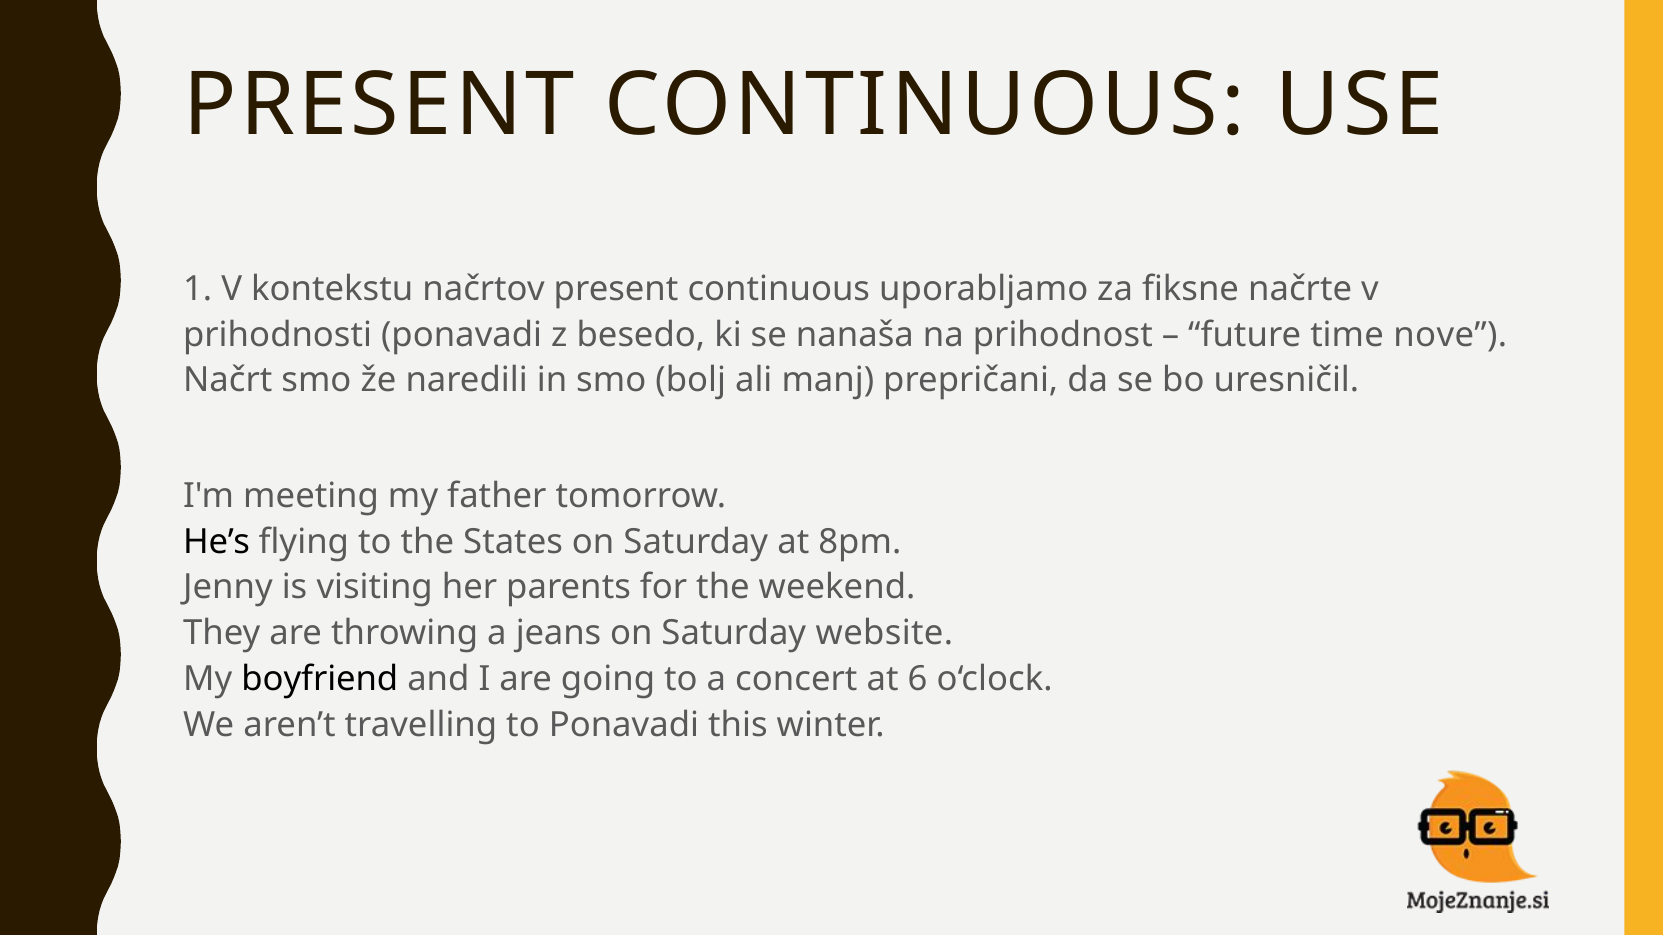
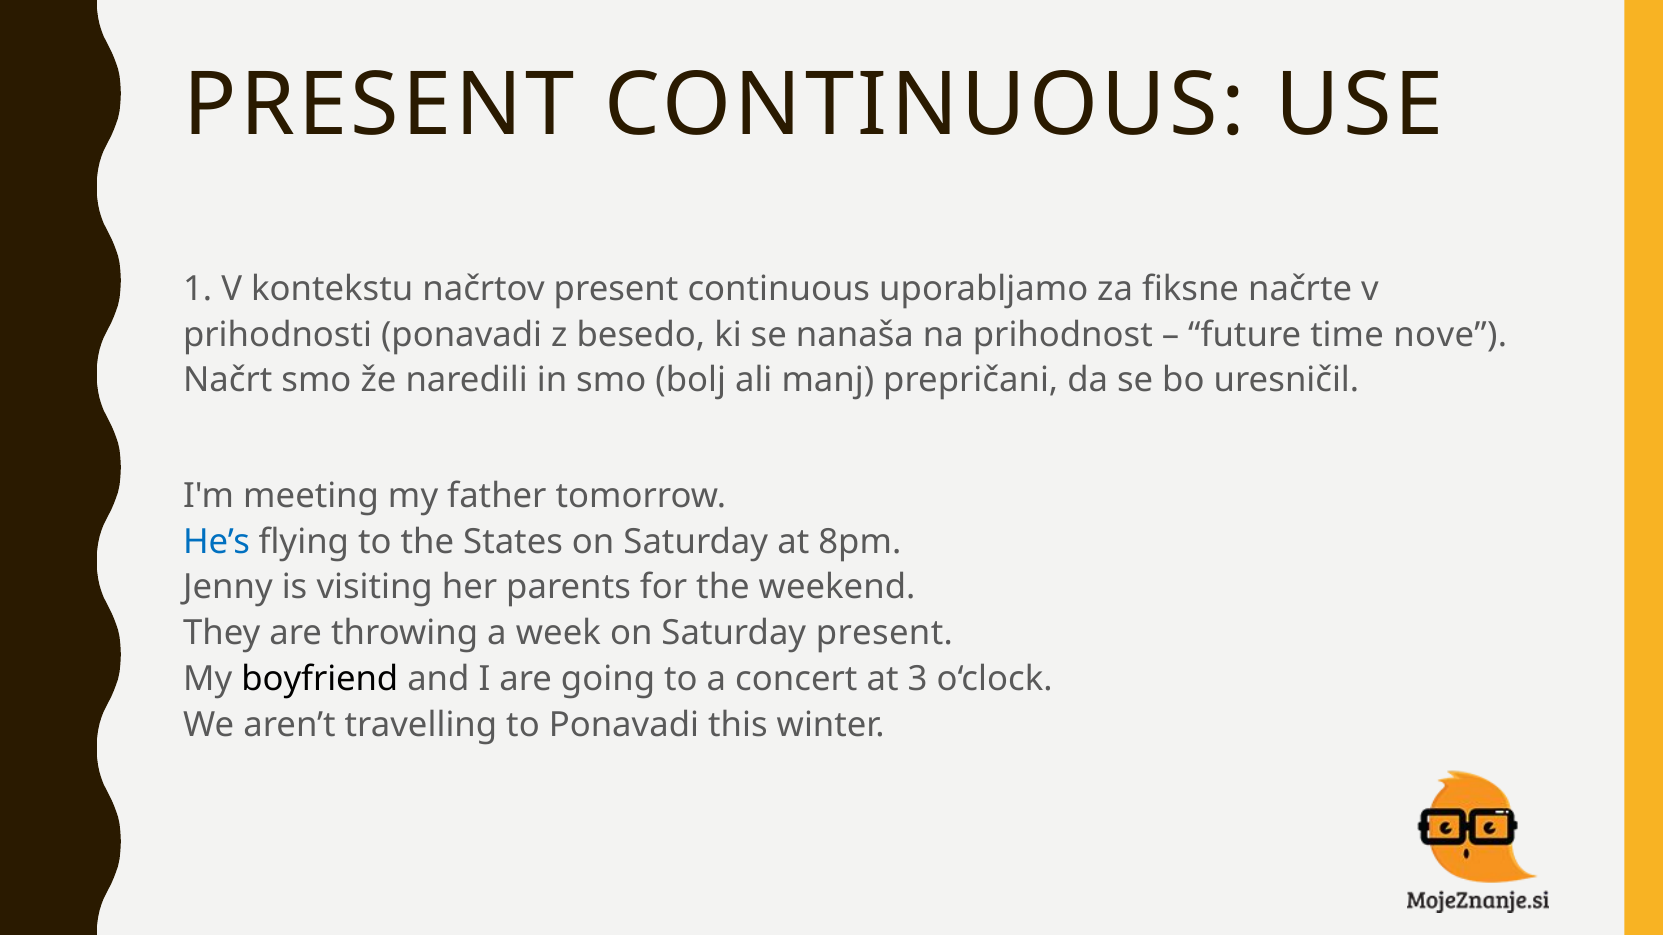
He’s colour: black -> blue (217, 542)
jeans: jeans -> week (558, 634)
Saturday website: website -> present (884, 634)
6: 6 -> 3 (918, 679)
